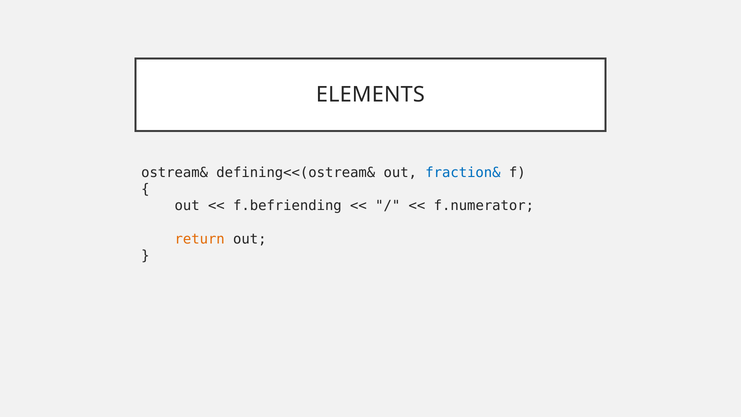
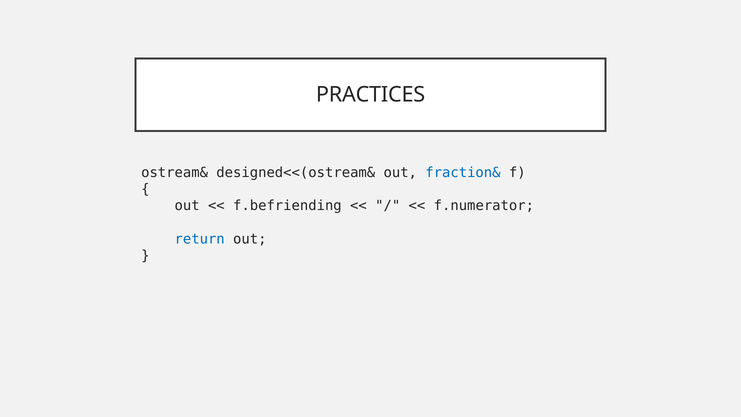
ELEMENTS: ELEMENTS -> PRACTICES (371, 95)
defining<<(ostream&: defining<<(ostream& -> designed<<(ostream& (296, 172)
return colour: orange -> blue (200, 239)
